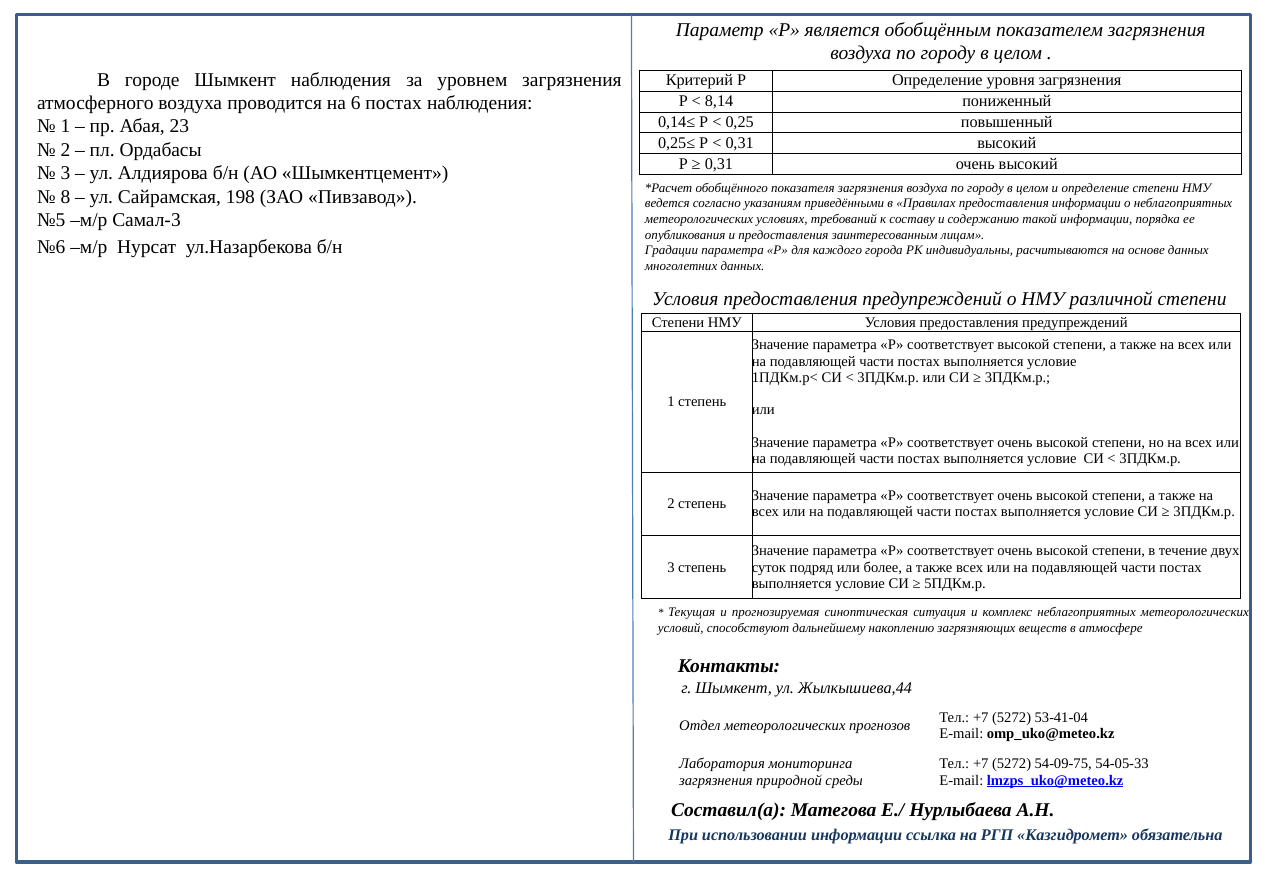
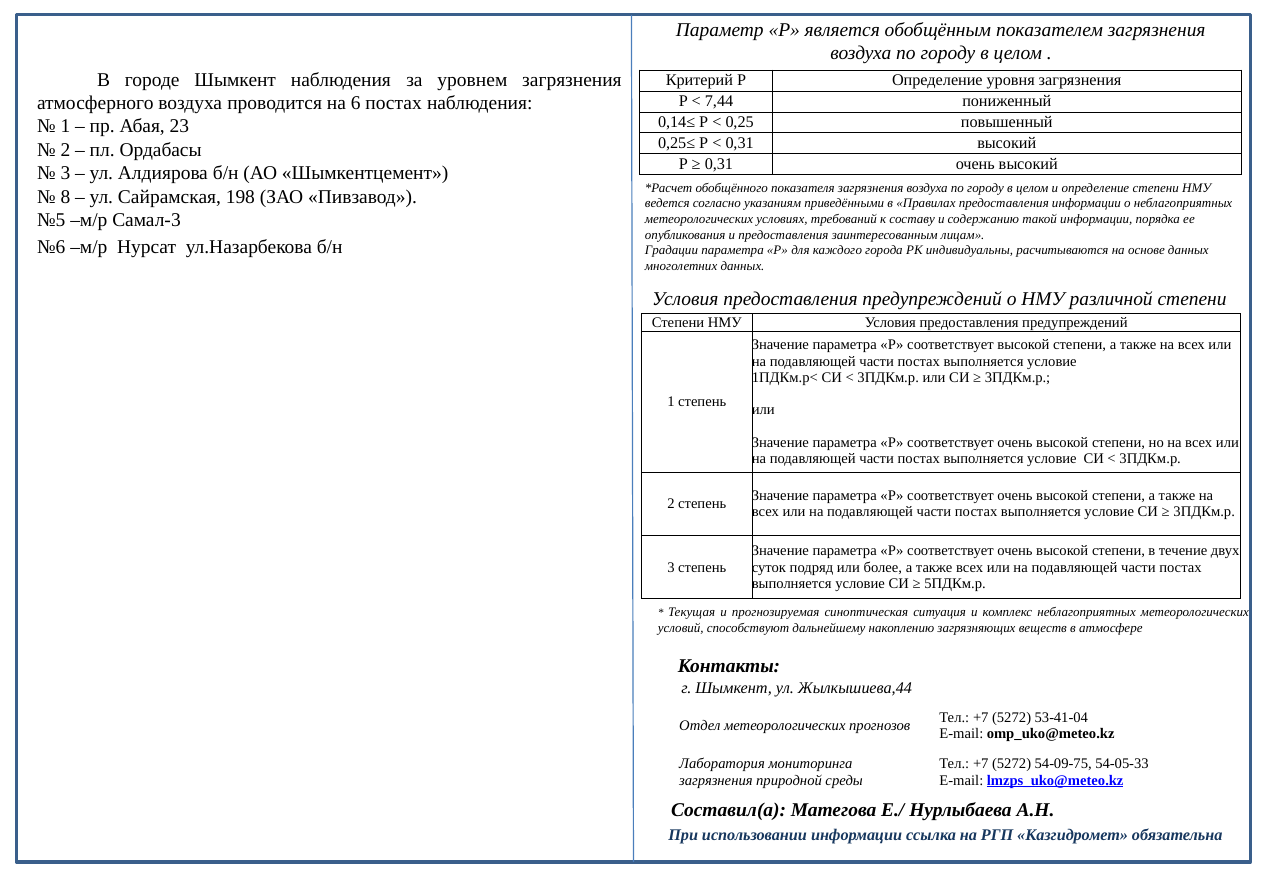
8,14: 8,14 -> 7,44 (719, 101)
